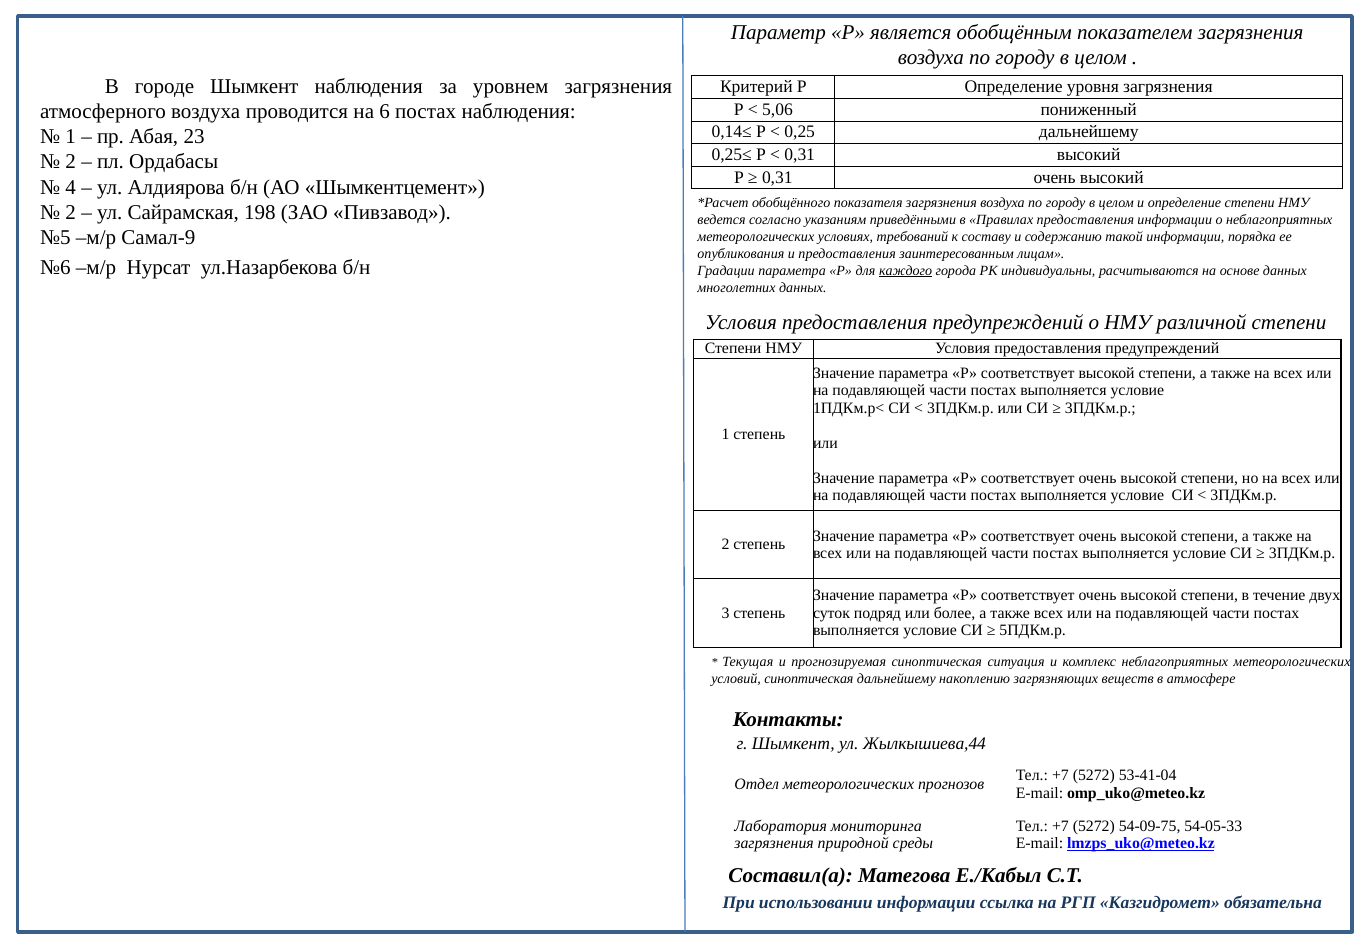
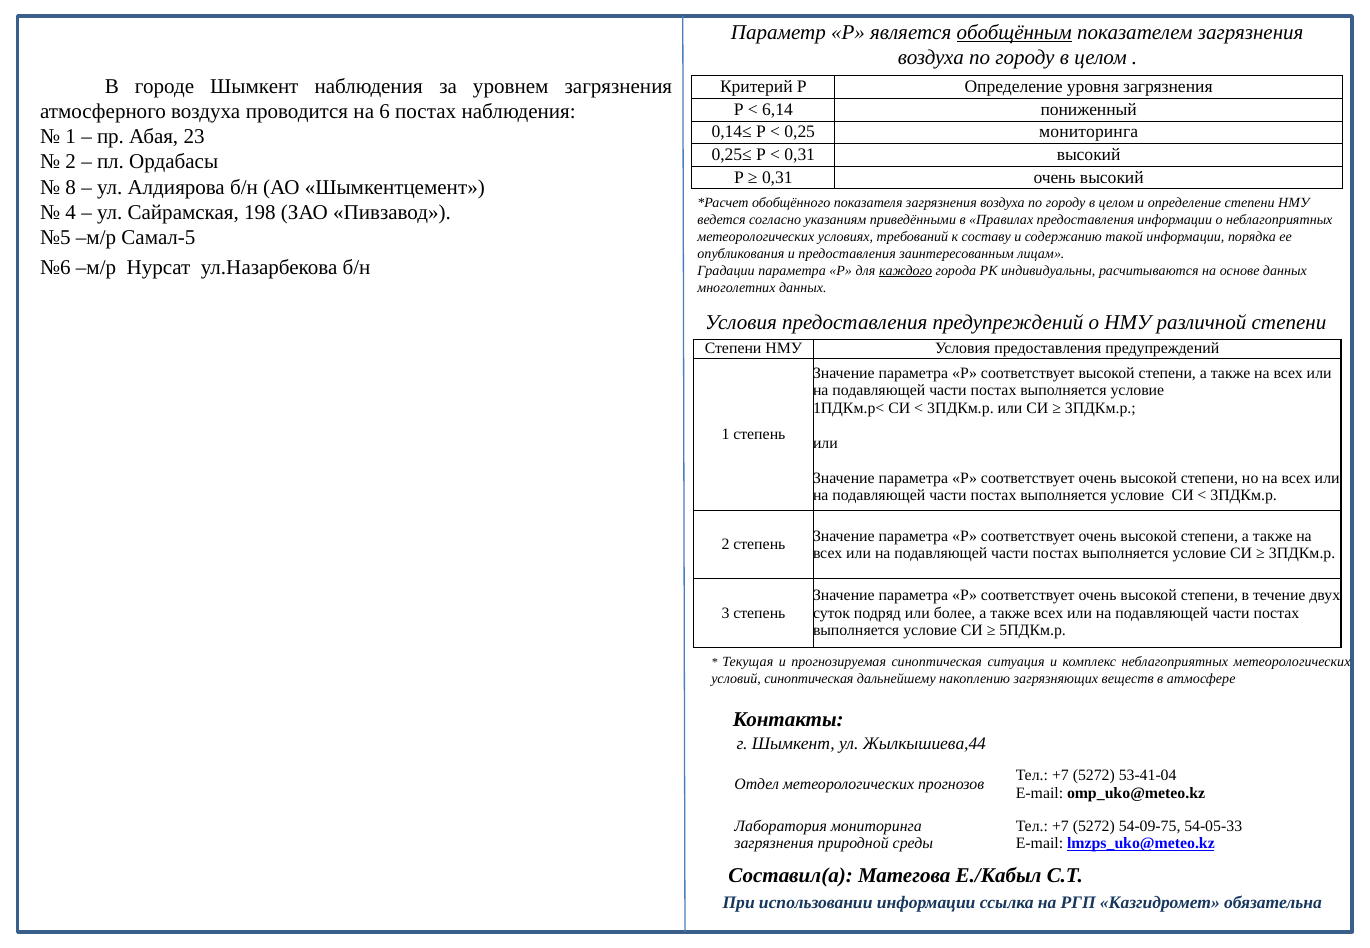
обобщённым underline: none -> present (1014, 32)
5,06: 5,06 -> 6,14 (778, 110)
0,25 дальнейшему: дальнейшему -> мониторинга (1089, 132)
4: 4 -> 8 (71, 187)
2: 2 -> 4 (71, 213)
Самал-9: Самал-9 -> Самал-5 (158, 238)
